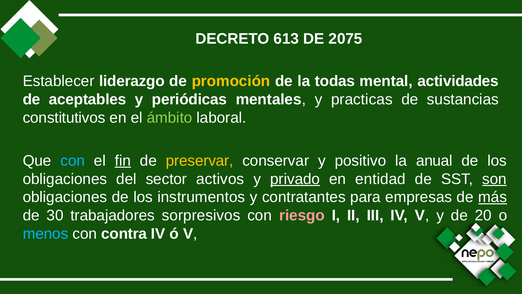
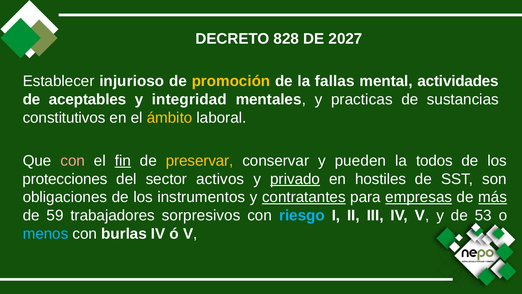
613: 613 -> 828 (286, 39)
2075: 2075 -> 2027 (345, 39)
liderazgo: liderazgo -> injurioso (132, 81)
todas: todas -> fallas (335, 81)
periódicas: periódicas -> integridad (189, 99)
ámbito colour: light green -> yellow (170, 118)
con colour: light blue -> pink (73, 160)
positivo: positivo -> pueden (360, 160)
anual: anual -> todos (434, 160)
obligaciones: obligaciones -> protecciones (65, 179)
entidad: entidad -> hostiles (381, 179)
son underline: present -> none (495, 179)
contratantes underline: none -> present (304, 197)
empresas underline: none -> present (419, 197)
30: 30 -> 59 (55, 215)
riesgo colour: pink -> light blue (302, 215)
20: 20 -> 53 (483, 215)
contra: contra -> burlas (124, 234)
